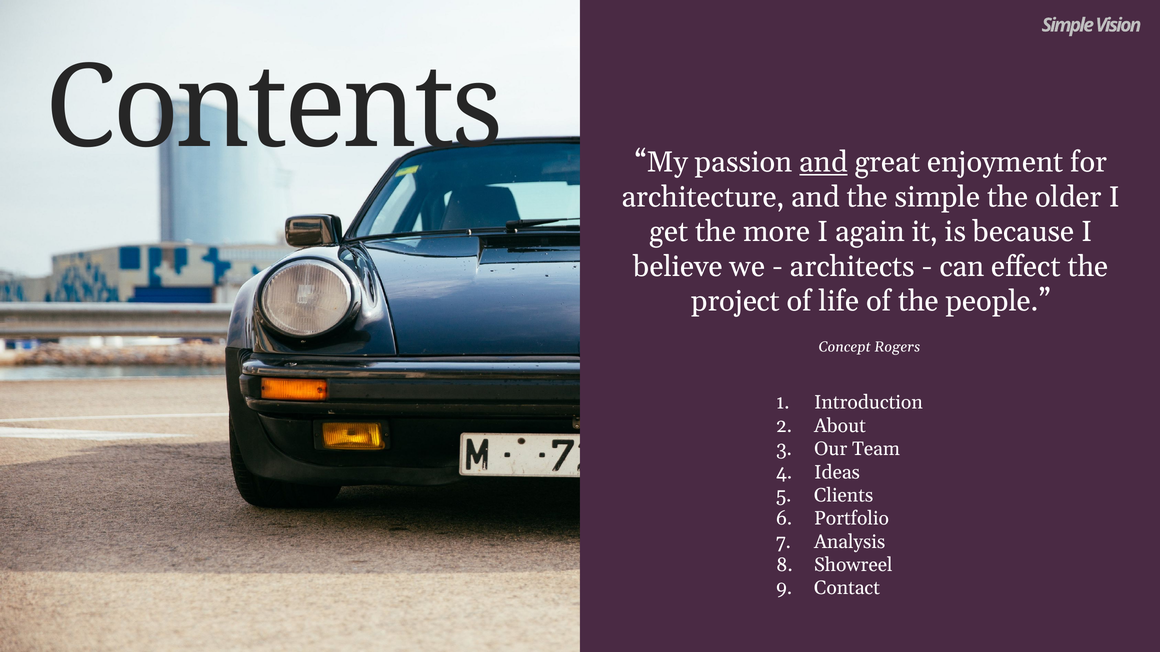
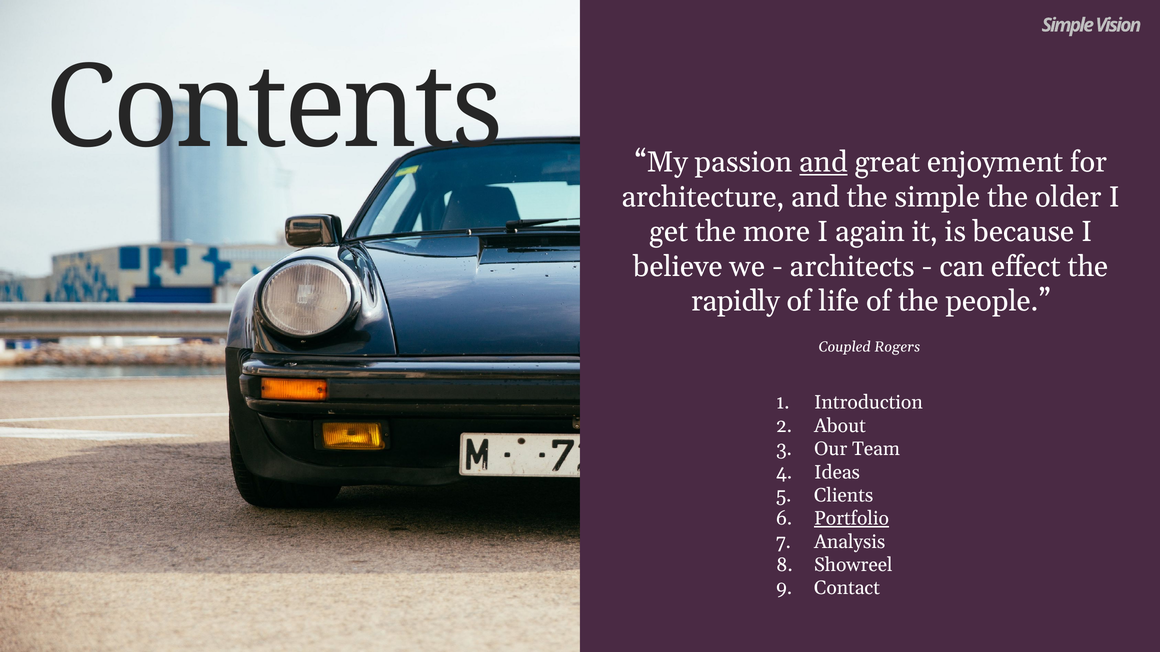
project: project -> rapidly (736, 302)
Concept: Concept -> Coupled (845, 347)
Portfolio underline: none -> present (852, 519)
